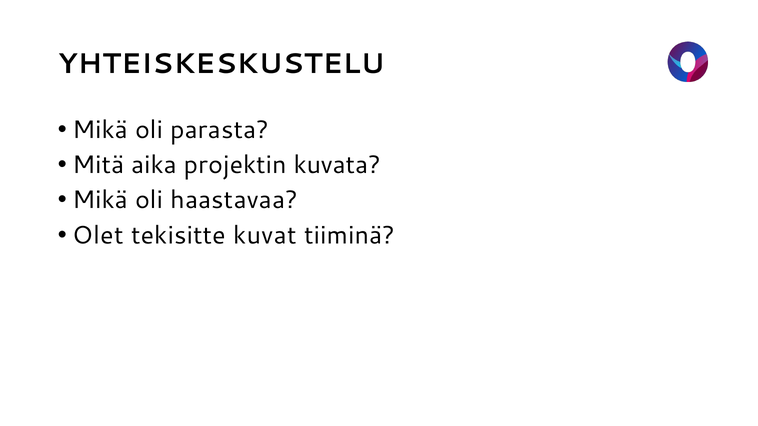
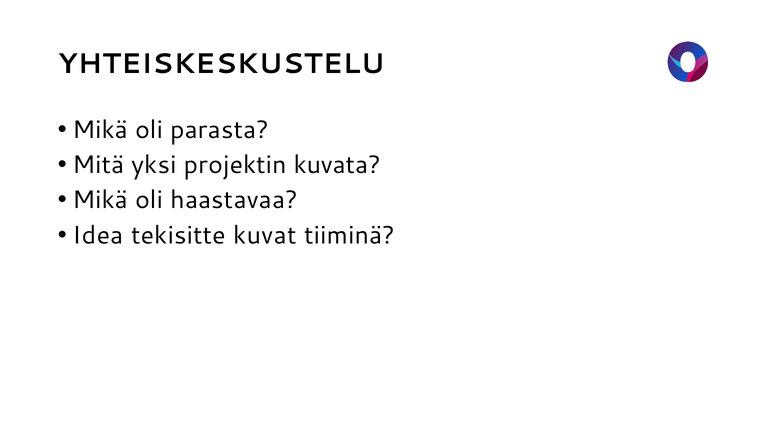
aika: aika -> yksi (154, 165)
Olet: Olet -> Idea (98, 235)
